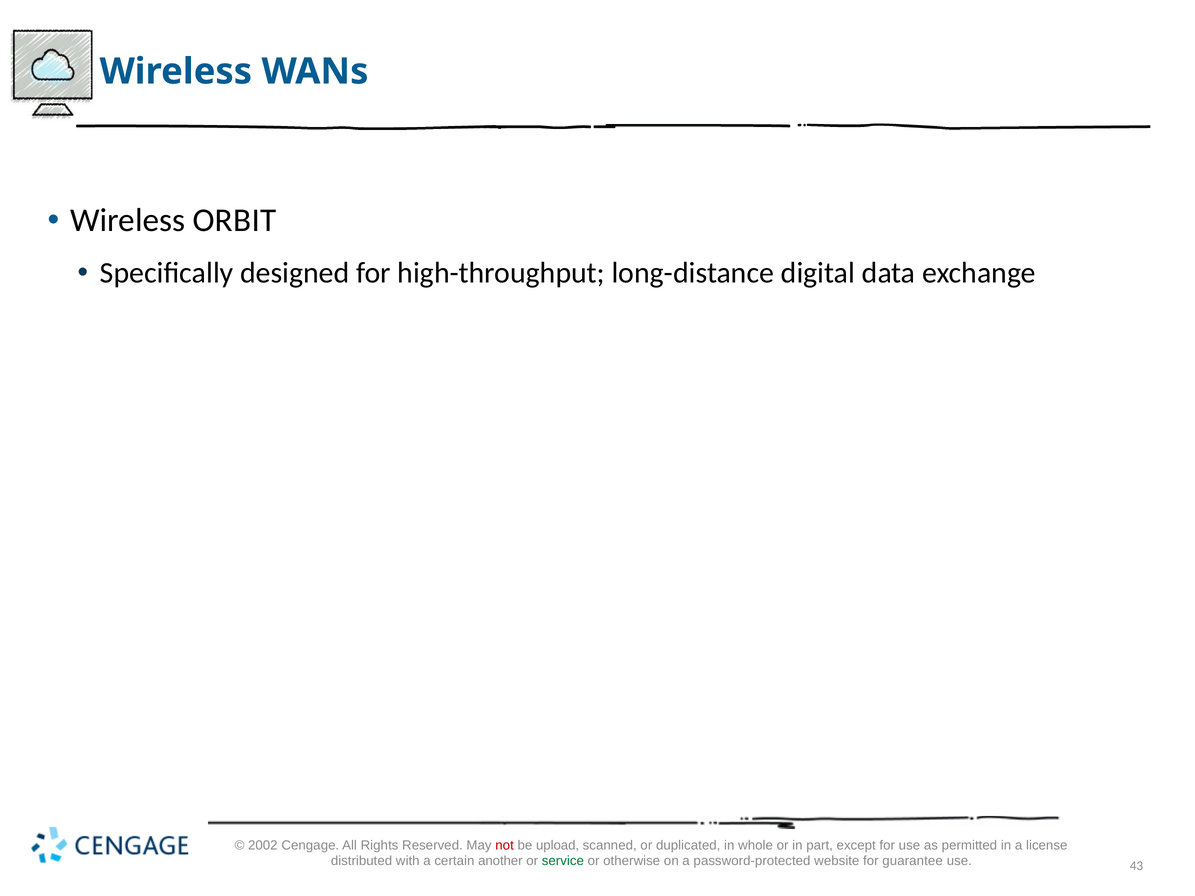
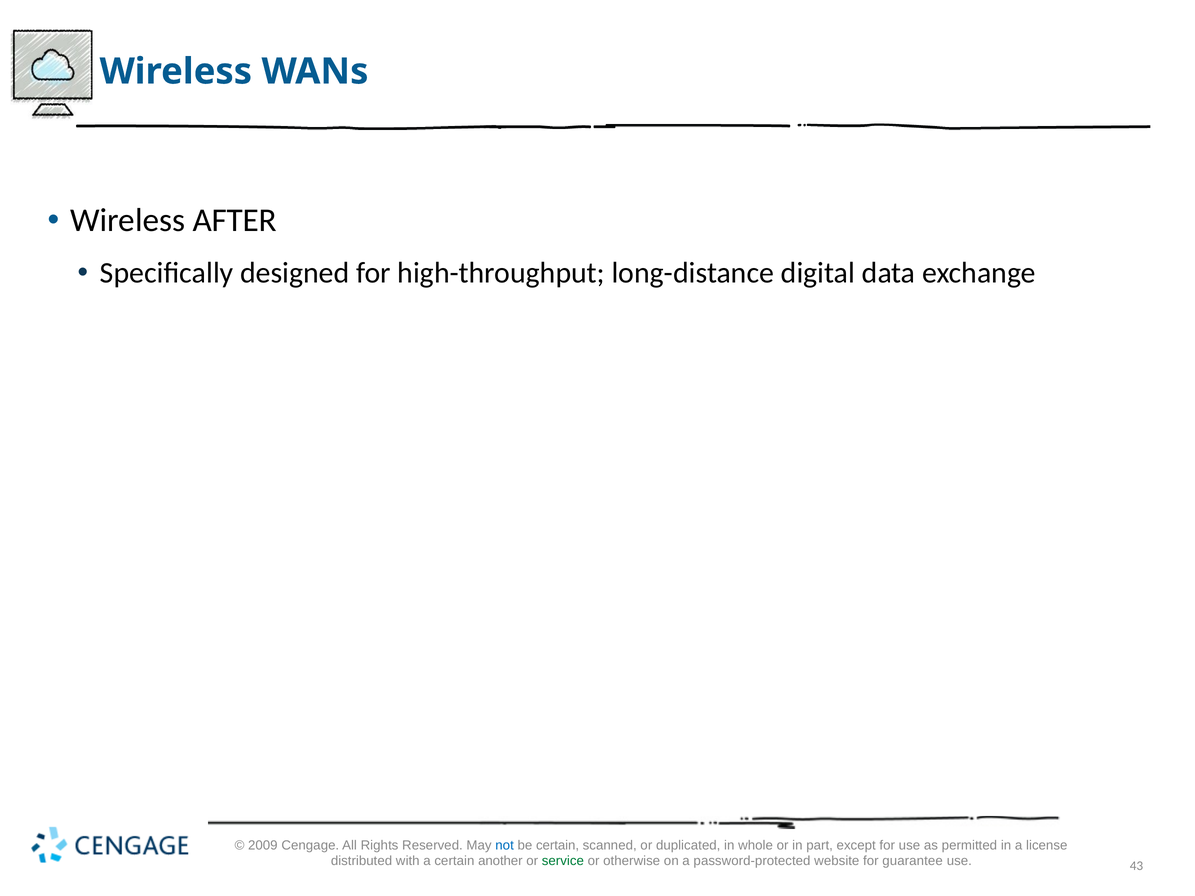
ORBIT: ORBIT -> AFTER (235, 220)
2002: 2002 -> 2009 (263, 845)
not colour: red -> blue (505, 845)
be upload: upload -> certain (558, 845)
